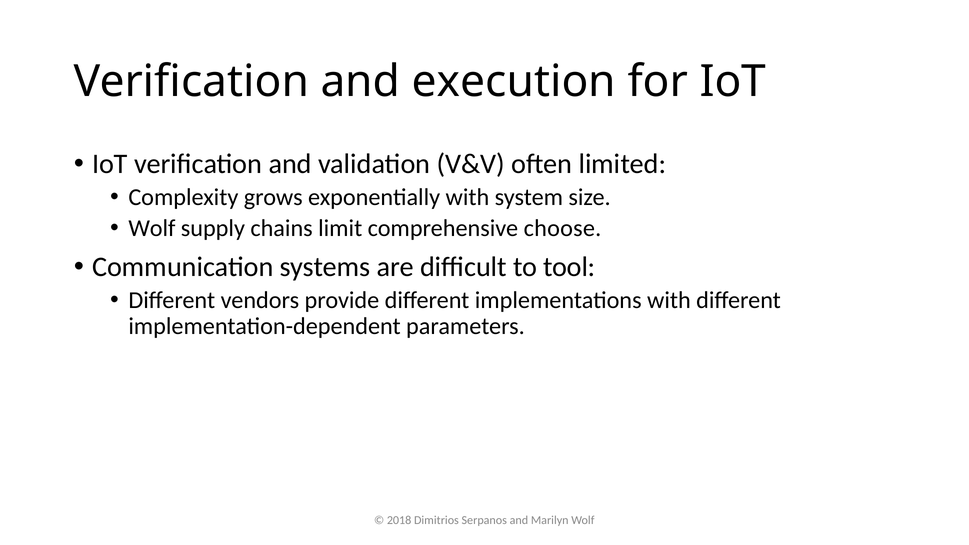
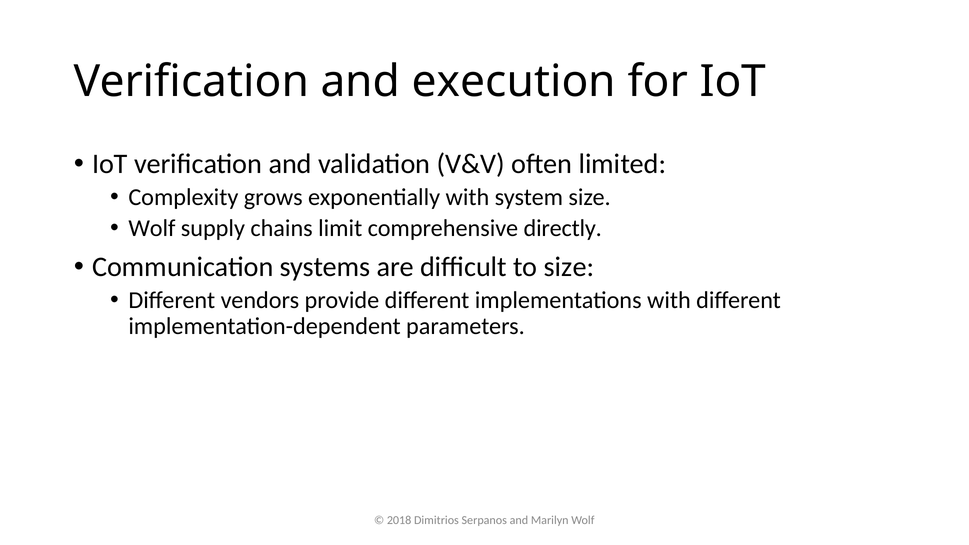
choose: choose -> directly (563, 228)
to tool: tool -> size (569, 267)
